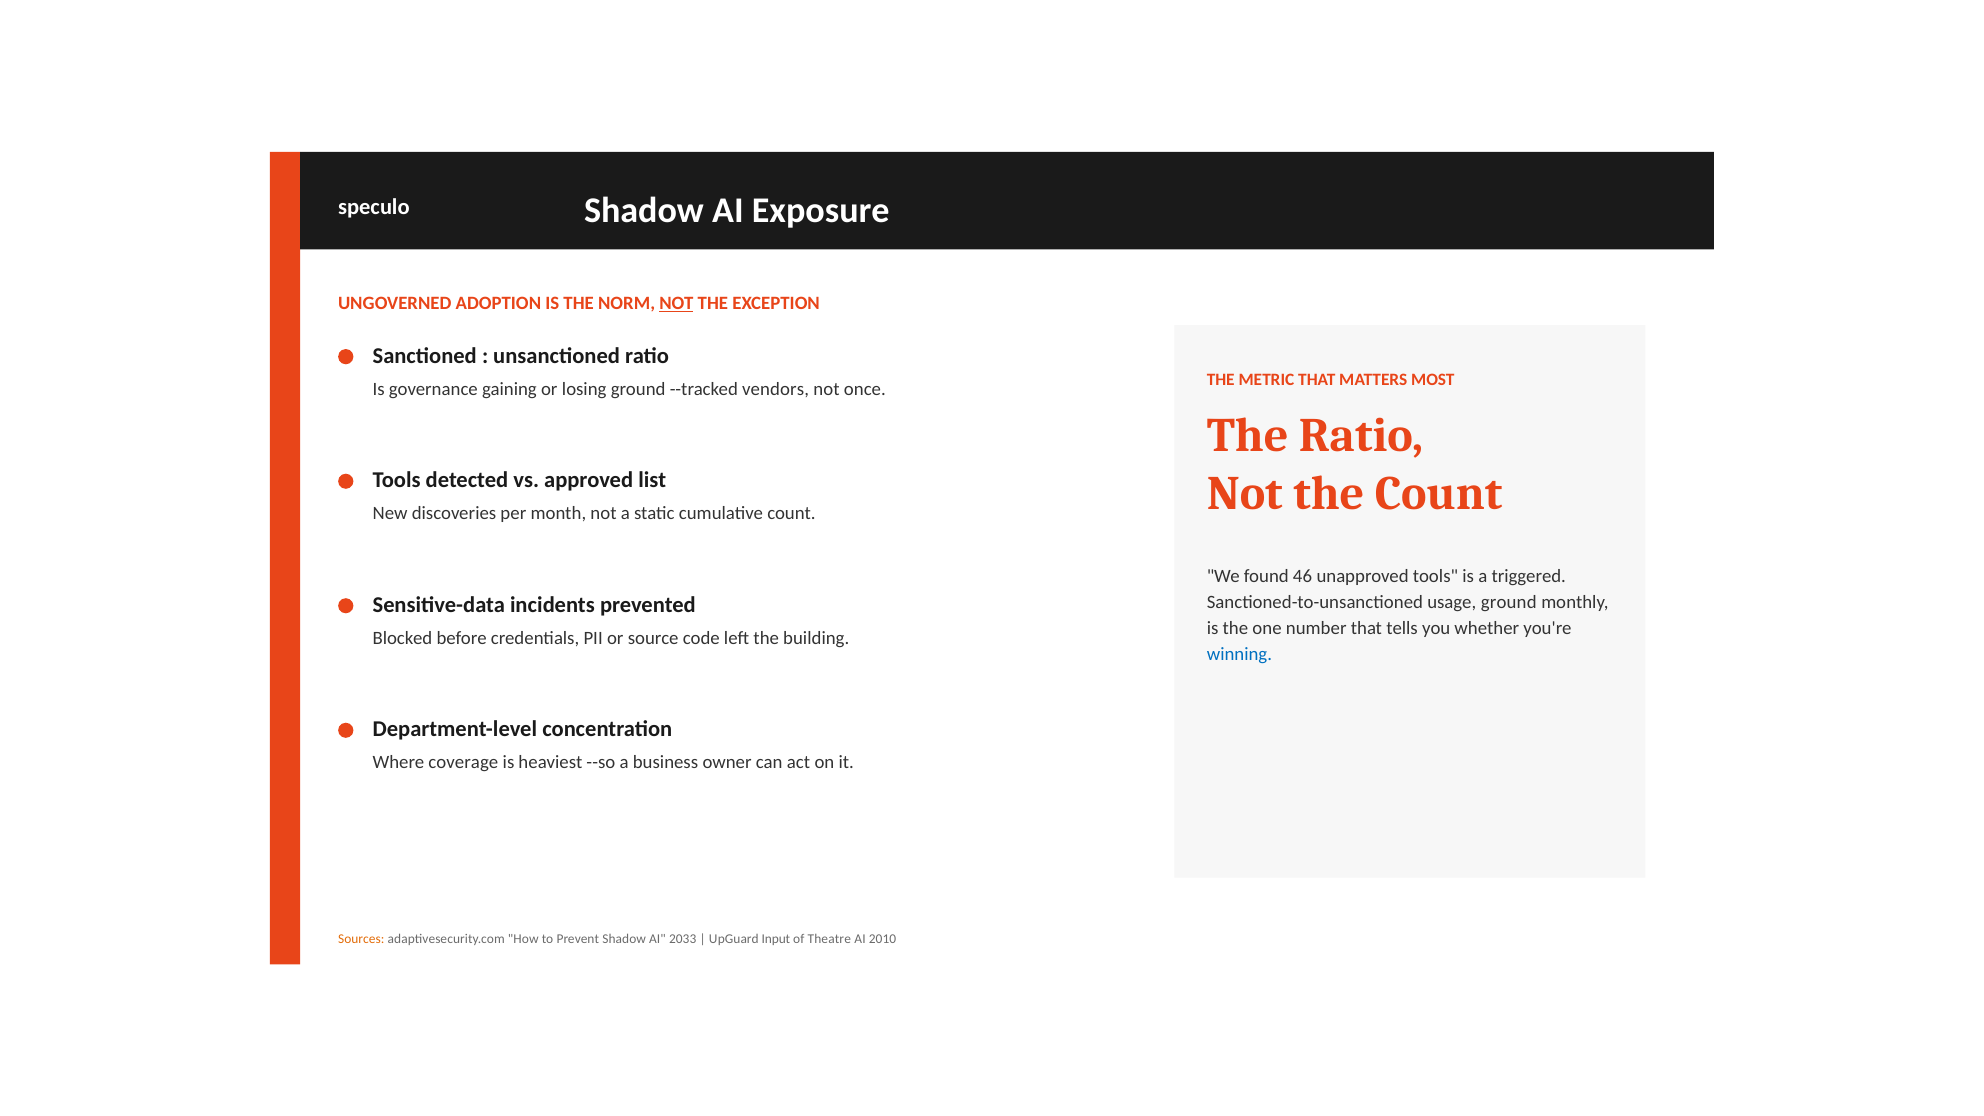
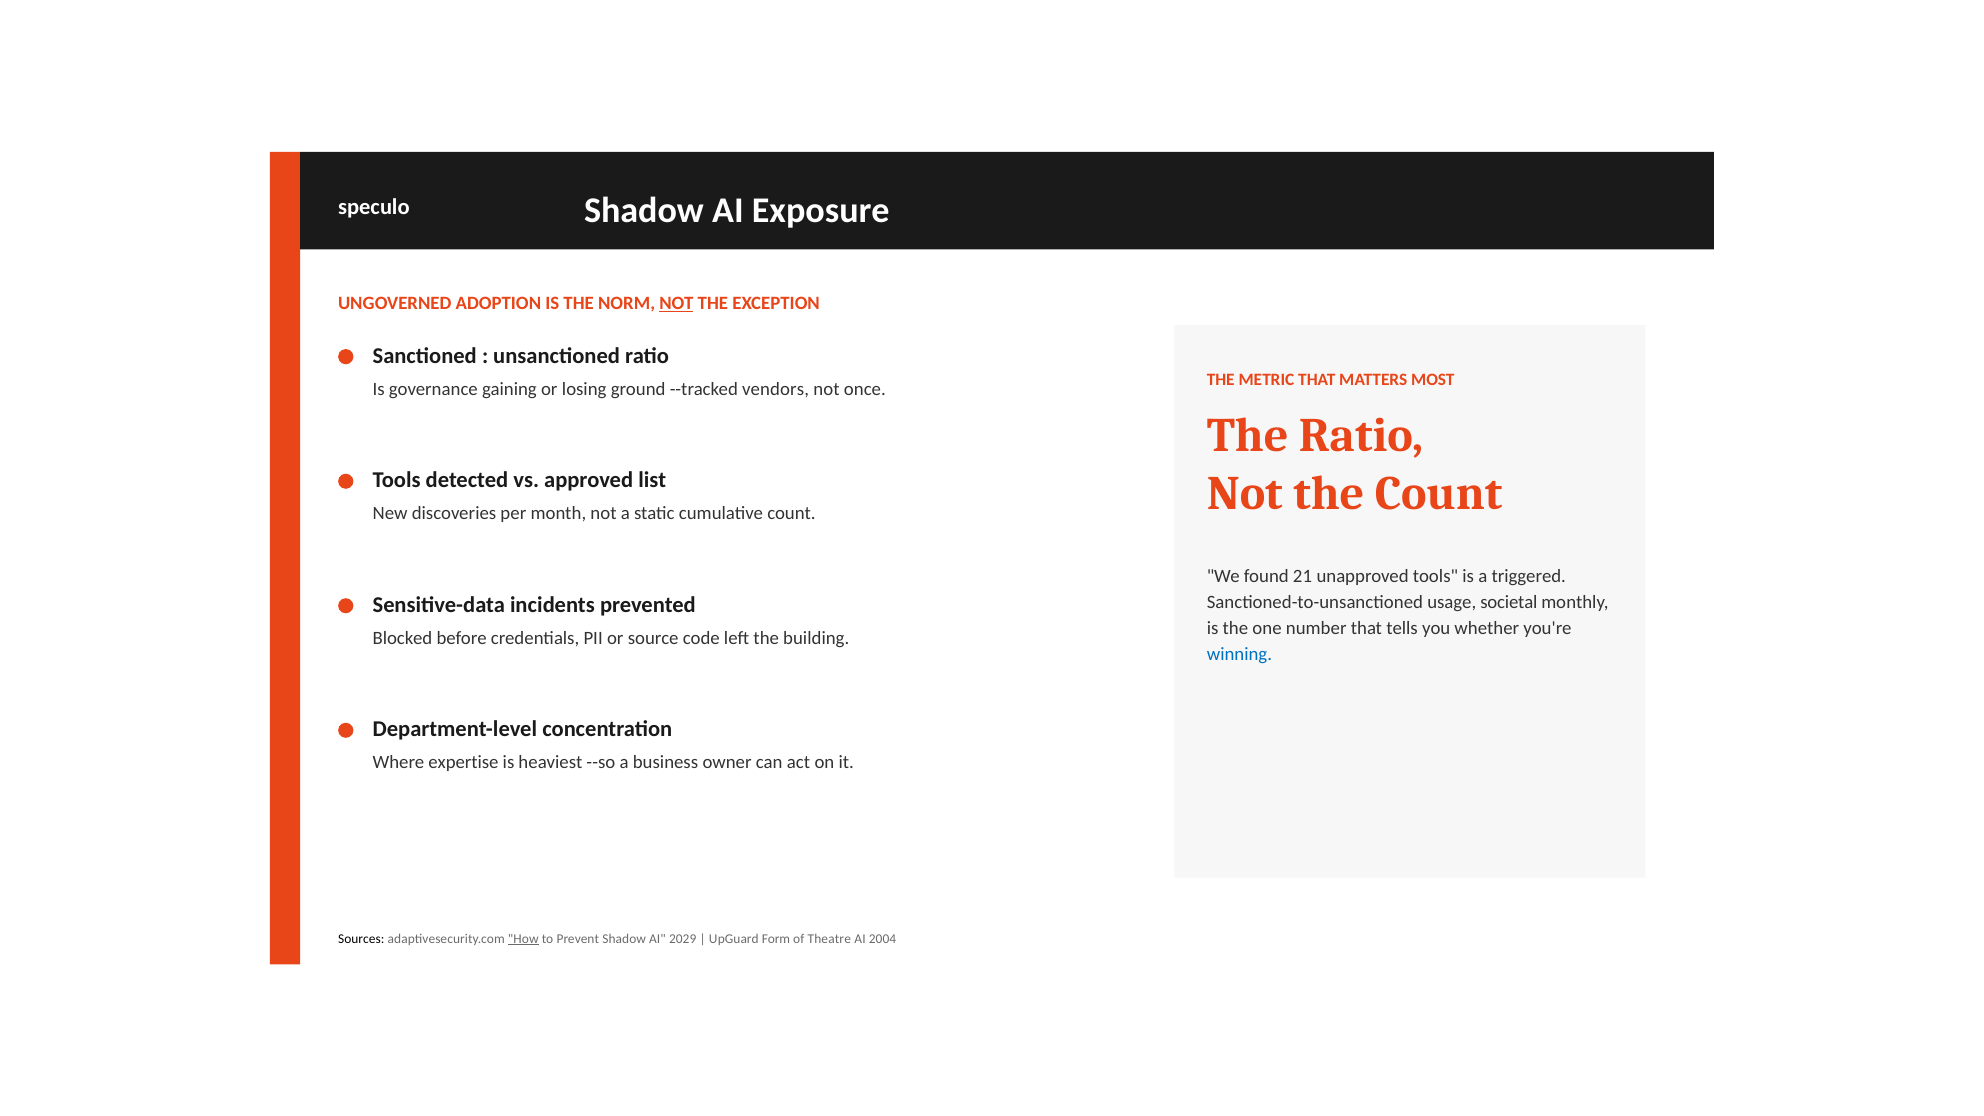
46: 46 -> 21 (1303, 576)
usage ground: ground -> societal (1509, 602)
coverage: coverage -> expertise (463, 763)
Sources colour: orange -> black (361, 939)
How underline: none -> present (523, 939)
2033: 2033 -> 2029 (683, 939)
Input: Input -> Form (776, 939)
2010: 2010 -> 2004 (883, 939)
